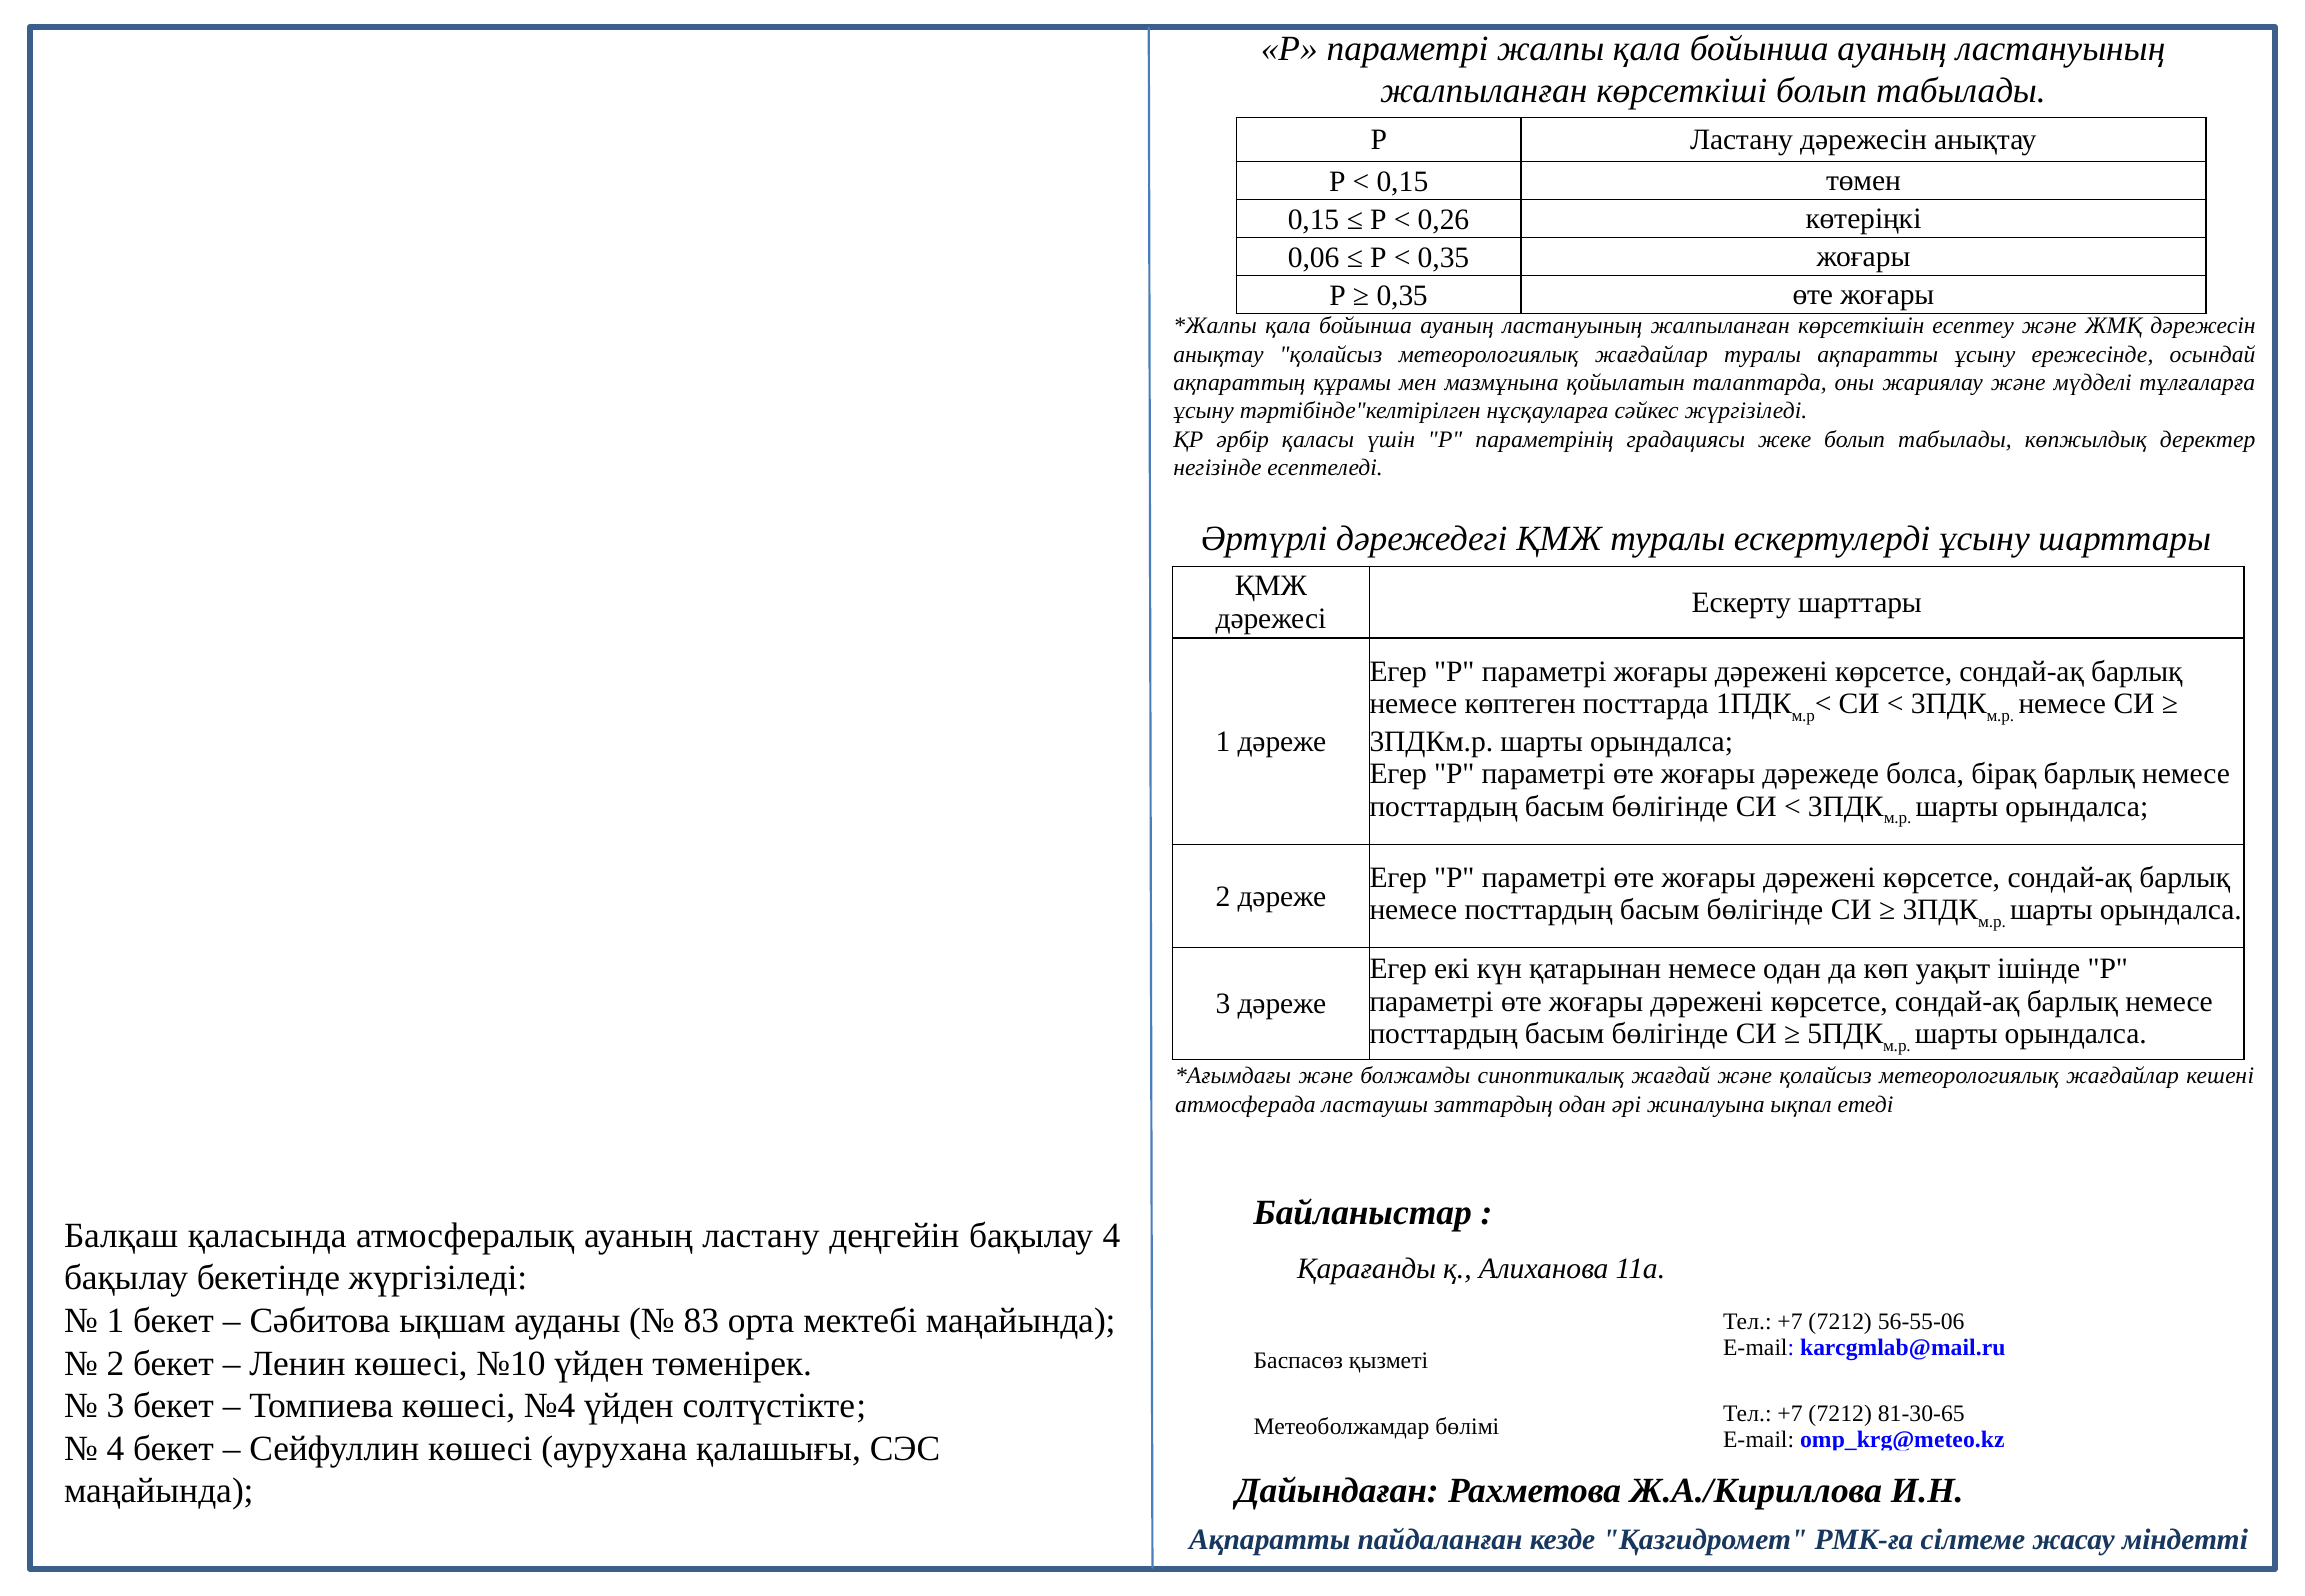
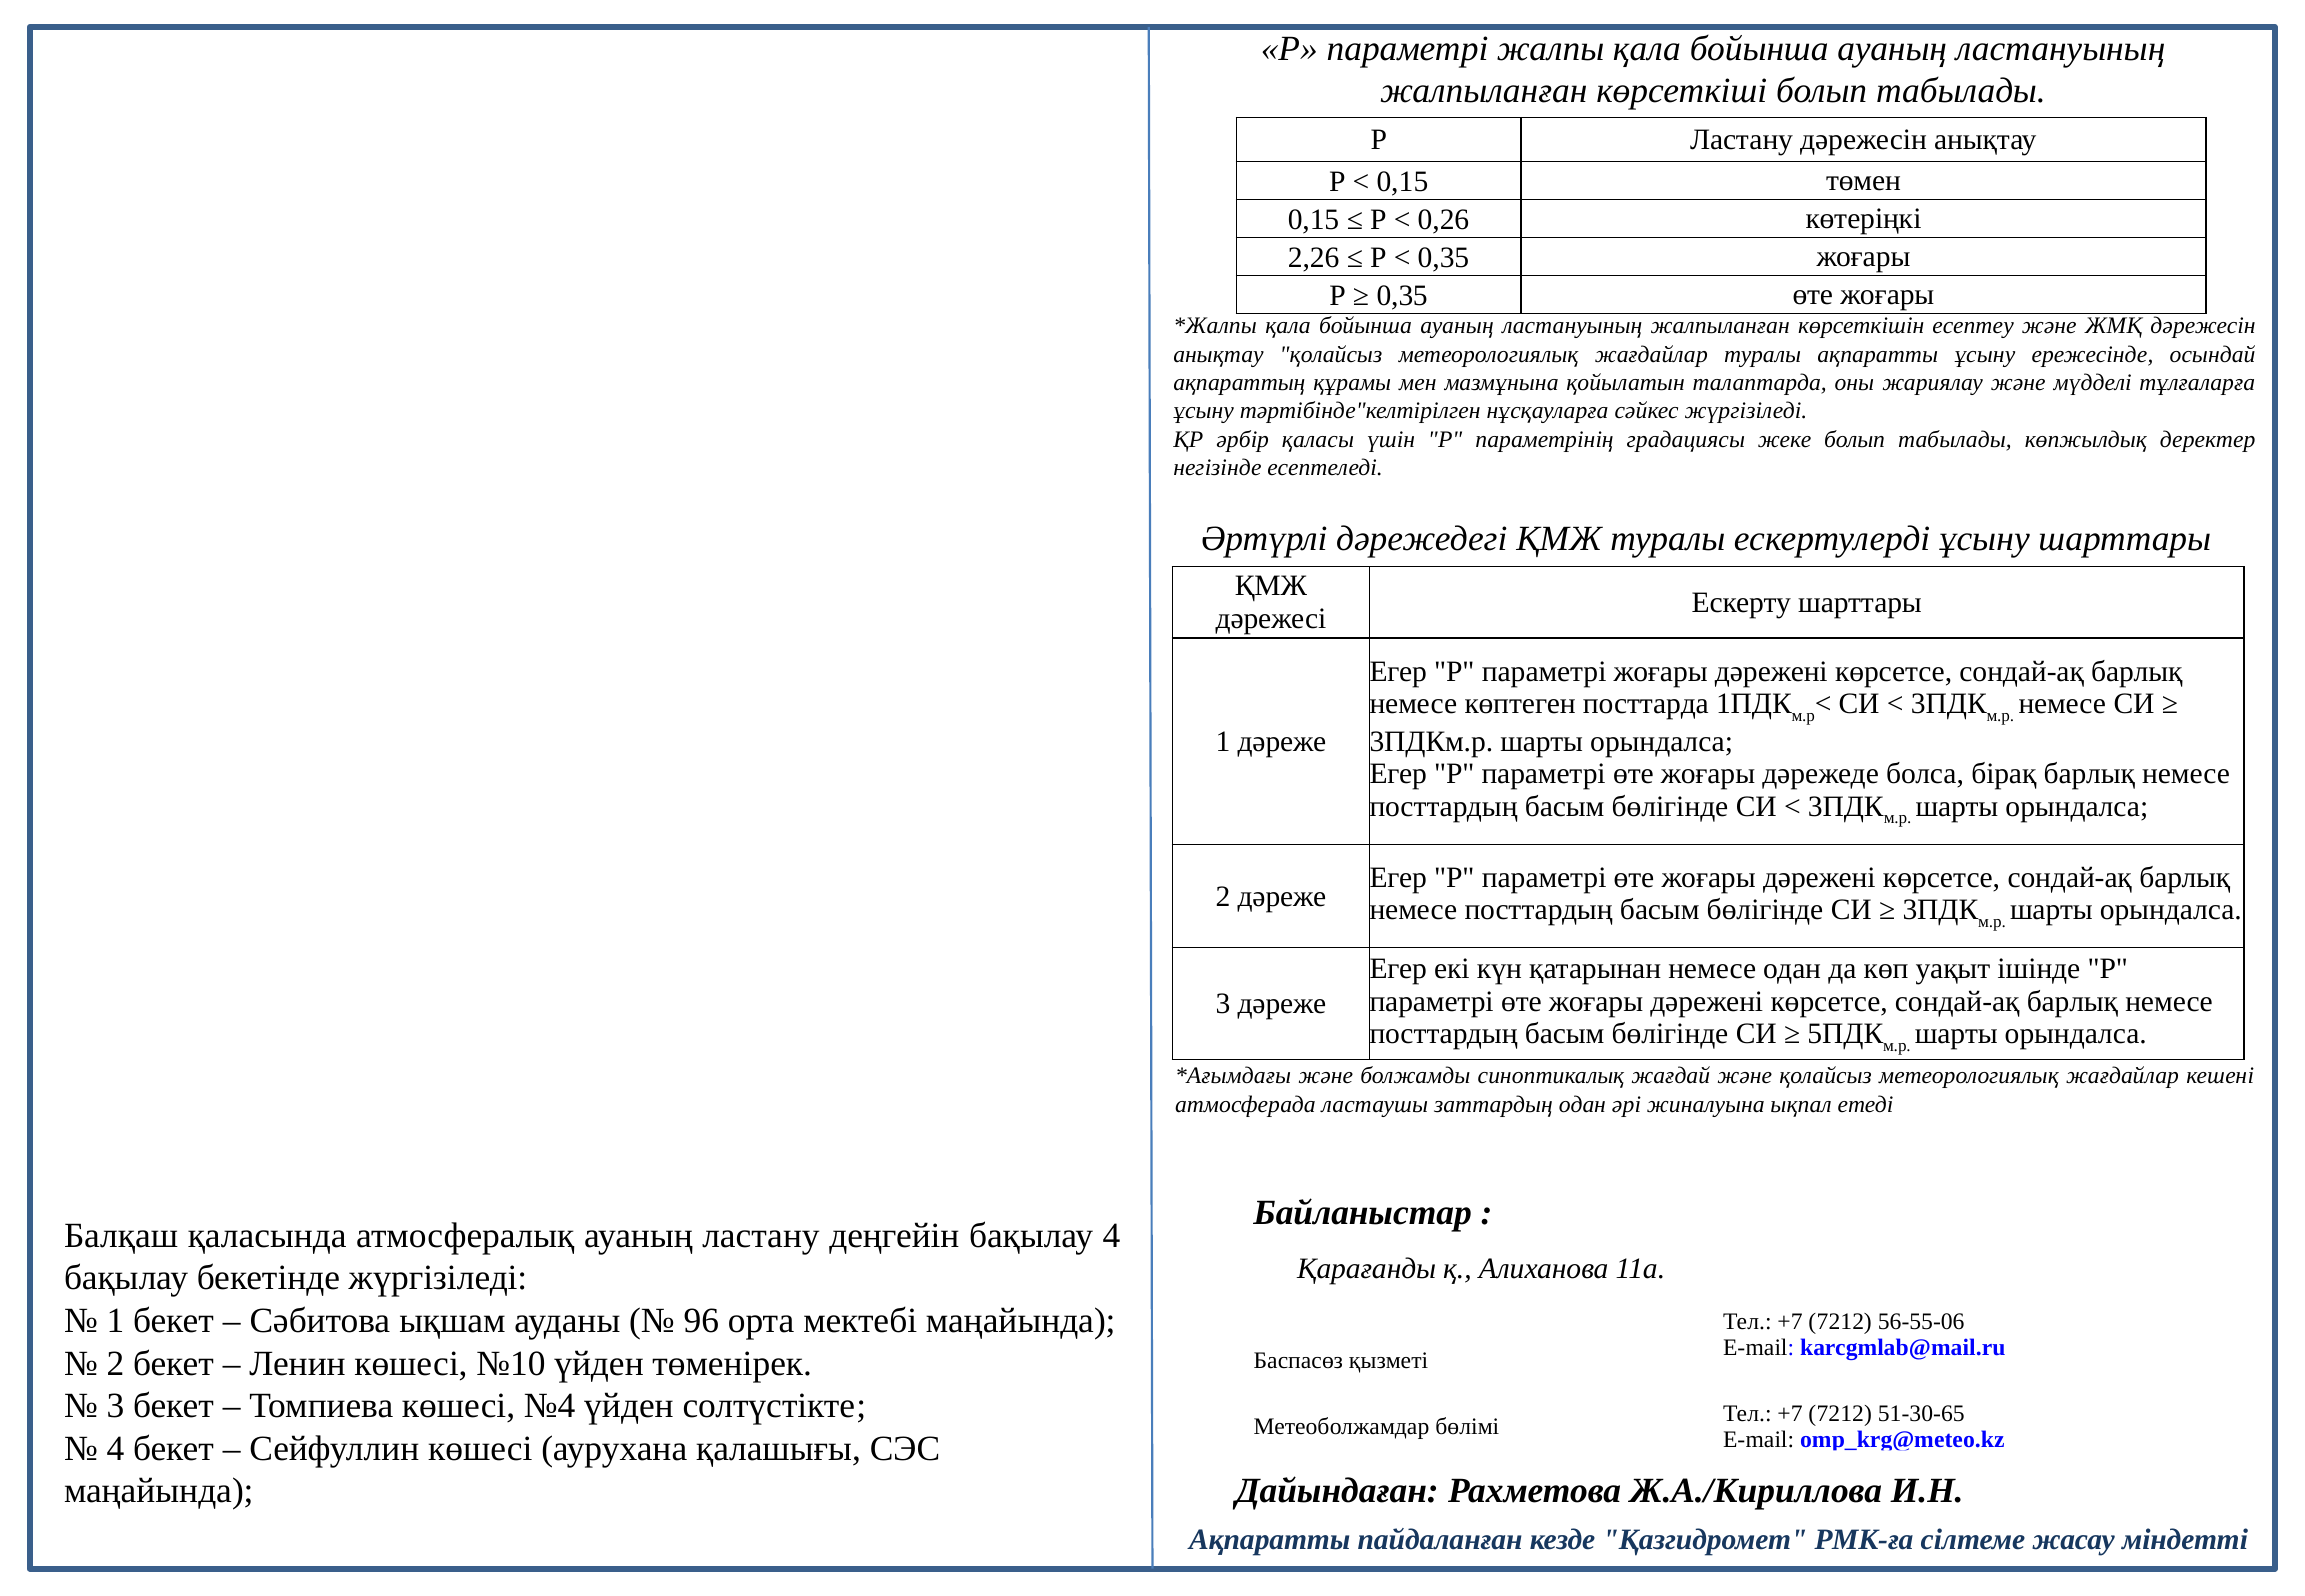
0,06: 0,06 -> 2,26 (1314, 258)
83: 83 -> 96 (701, 1321)
81-30-65: 81-30-65 -> 51-30-65 (1921, 1414)
